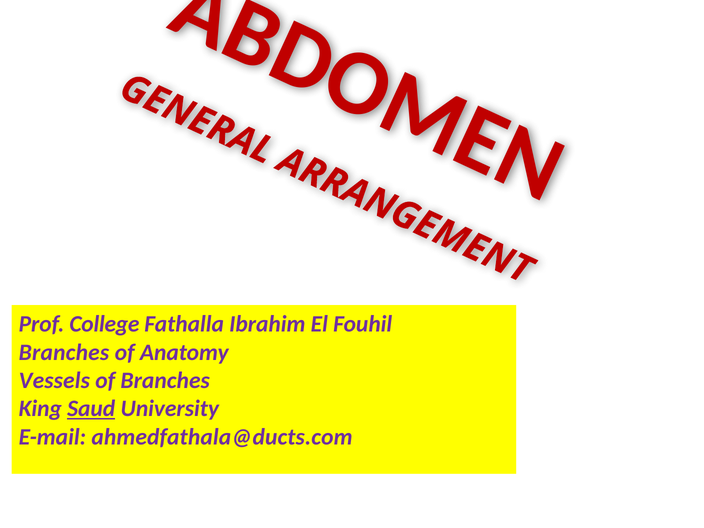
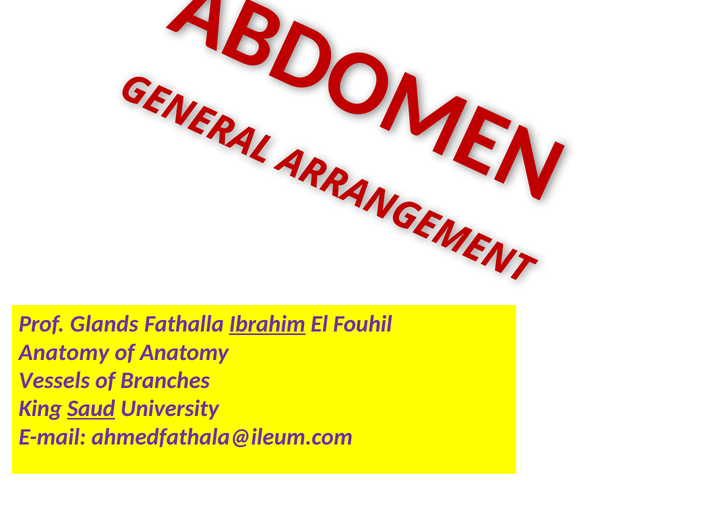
College: College -> Glands (104, 324)
Ibrahim underline: none -> present (267, 324)
Branches: Branches -> Anatomy (64, 352)
ahmedfathala@ducts.com: ahmedfathala@ducts.com -> ahmedfathala@ileum.com (222, 437)
